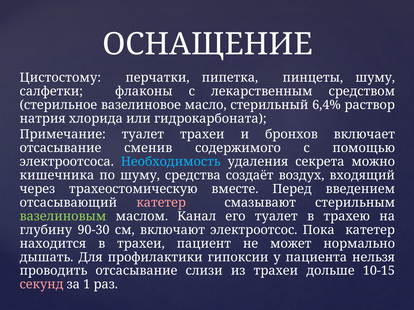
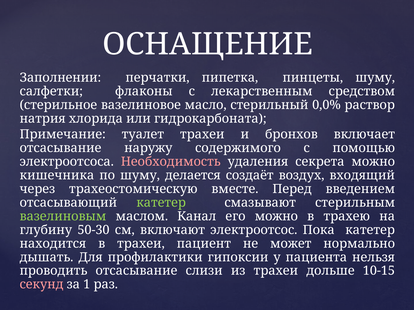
Цистостому: Цистостому -> Заполнении (60, 78)
6,4%: 6,4% -> 0,0% (326, 105)
сменив: сменив -> наружу (148, 148)
Необходимость colour: light blue -> pink (171, 162)
средства: средства -> делается (193, 176)
катетер colour: pink -> light green (161, 203)
его туалет: туалет -> можно (276, 217)
90-30: 90-30 -> 50-30 (93, 230)
